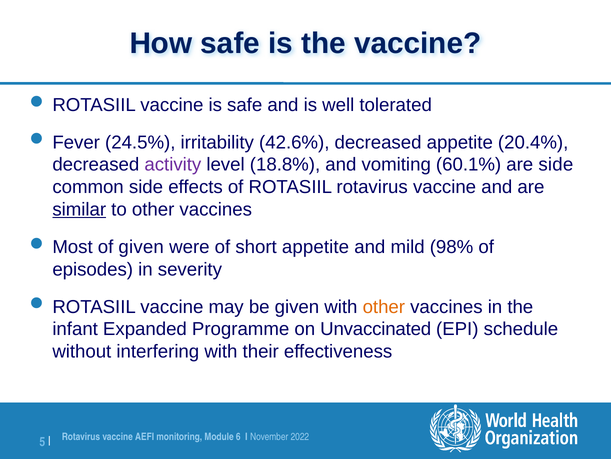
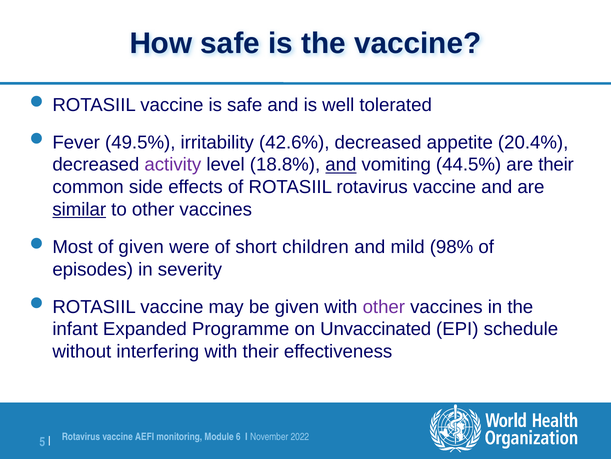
24.5%: 24.5% -> 49.5% (140, 142)
and underline: none -> present (341, 165)
60.1%: 60.1% -> 44.5% (469, 165)
are side: side -> their (556, 165)
short appetite: appetite -> children (315, 247)
other colour: orange -> purple (384, 306)
